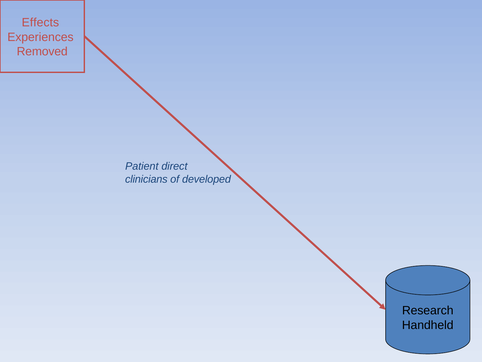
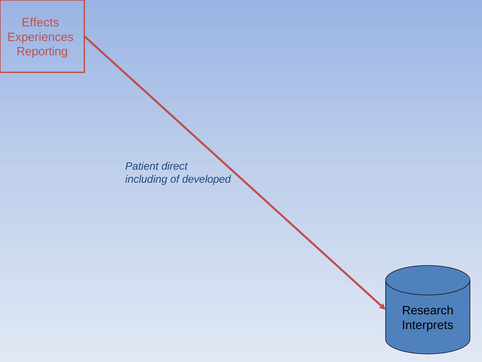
Removed: Removed -> Reporting (42, 51)
clinicians: clinicians -> including (146, 179)
Handheld: Handheld -> Interprets (428, 325)
